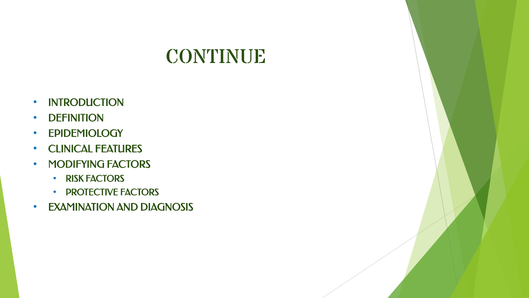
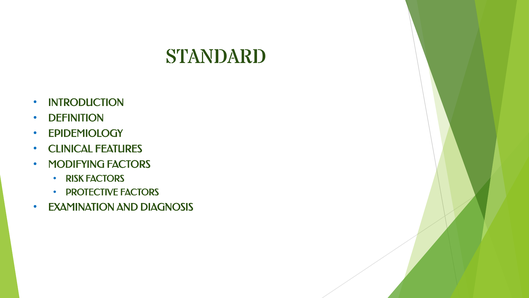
CONTINUE: CONTINUE -> STANDARD (216, 56)
